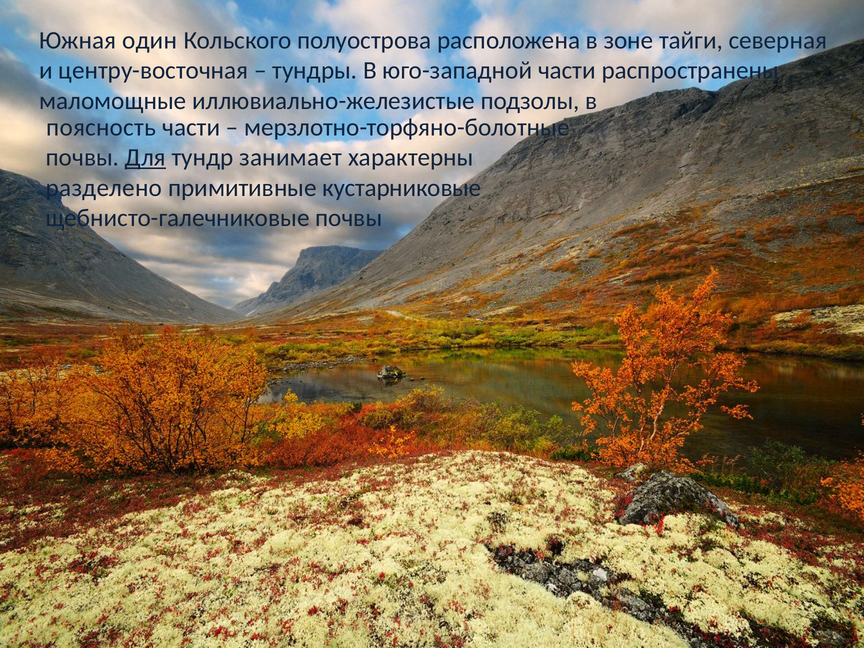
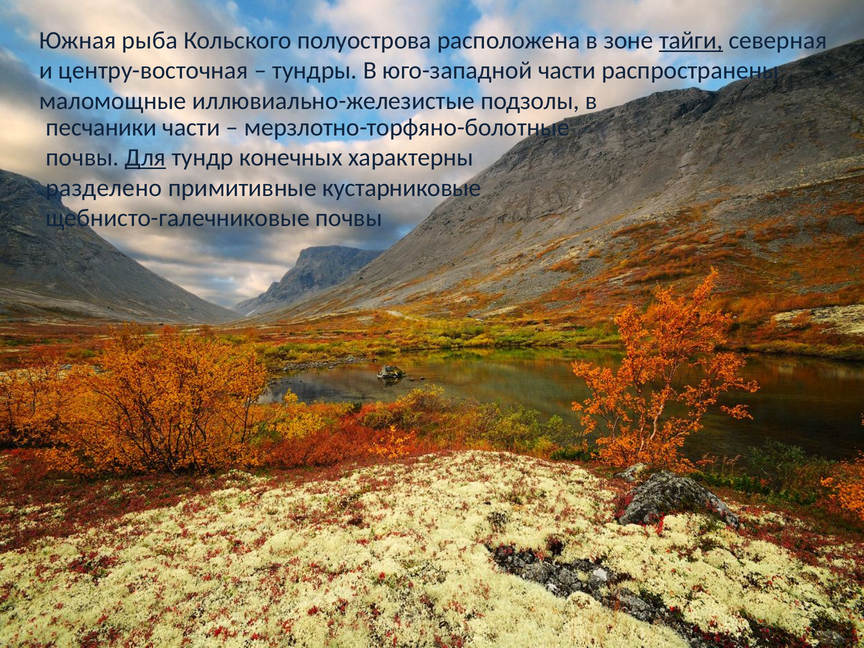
один: один -> рыба (150, 40)
тайги underline: none -> present (691, 40)
поясность: поясность -> песчаники (101, 127)
занимает: занимает -> конечных (291, 158)
